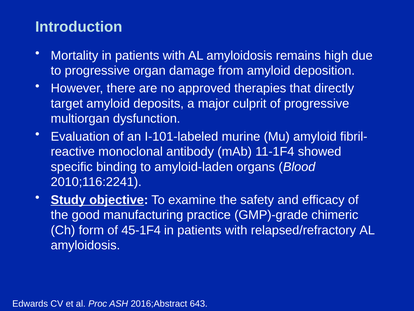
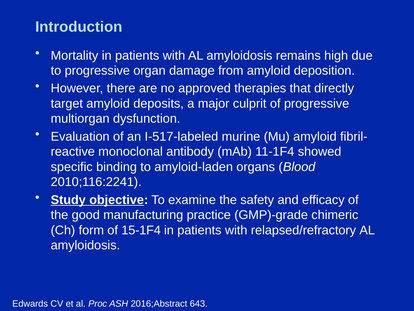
I-101-labeled: I-101-labeled -> I-517-labeled (181, 136)
45-1F4: 45-1F4 -> 15-1F4 (141, 230)
